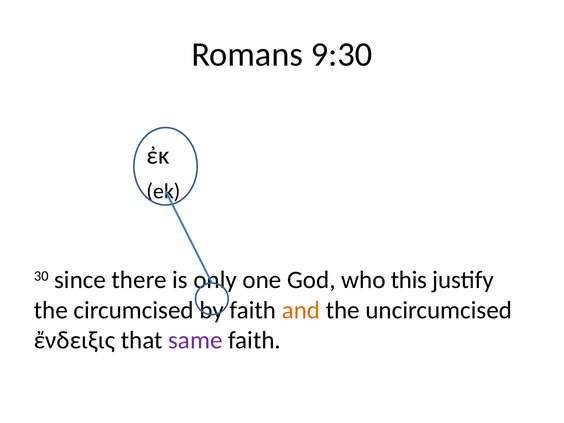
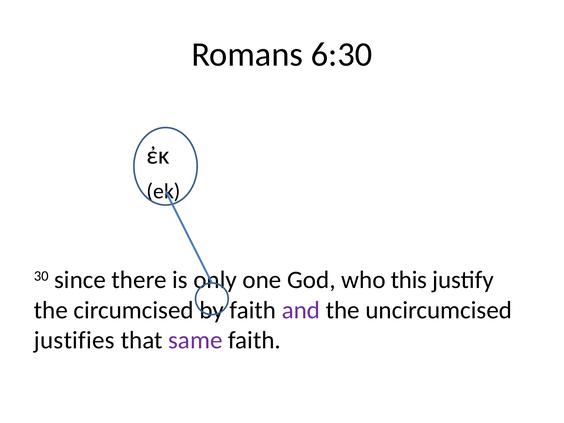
9:30: 9:30 -> 6:30 (342, 55)
and colour: orange -> purple (301, 310)
ἔνδειξις: ἔνδειξις -> justifies (74, 340)
